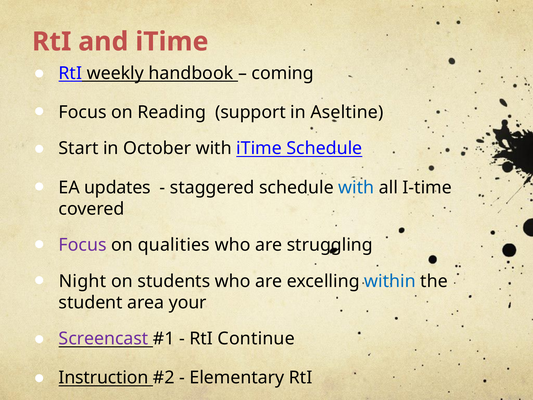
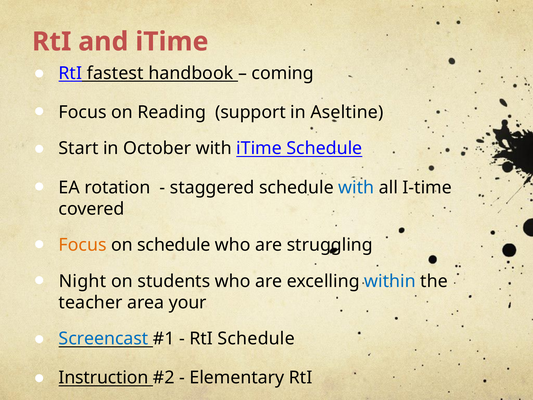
weekly: weekly -> fastest (115, 73)
updates: updates -> rotation (117, 187)
Focus colour: purple -> orange (83, 245)
on qualities: qualities -> schedule (174, 245)
student: student -> teacher (91, 302)
Screencast colour: purple -> blue (103, 338)
RtI Continue: Continue -> Schedule (256, 338)
